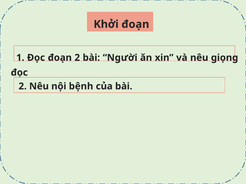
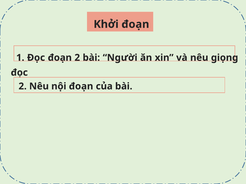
nội bệnh: bệnh -> đoạn (81, 86)
